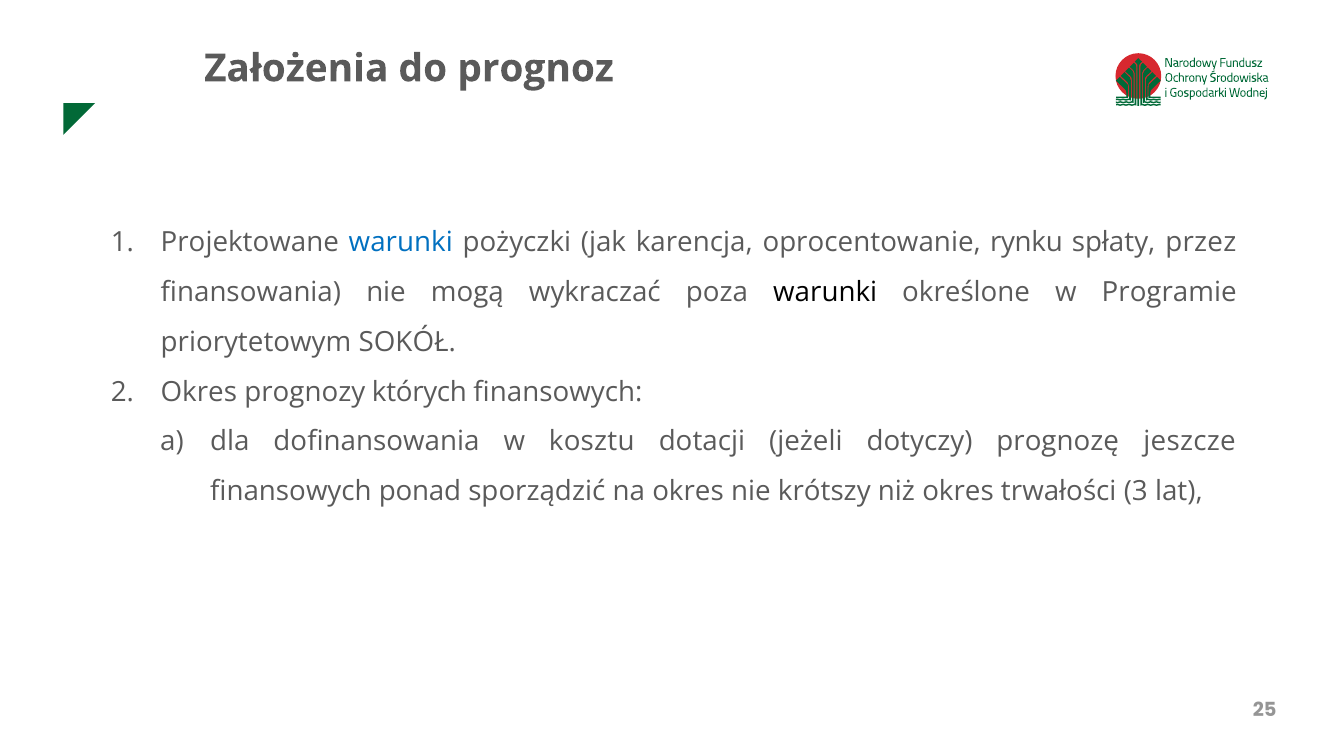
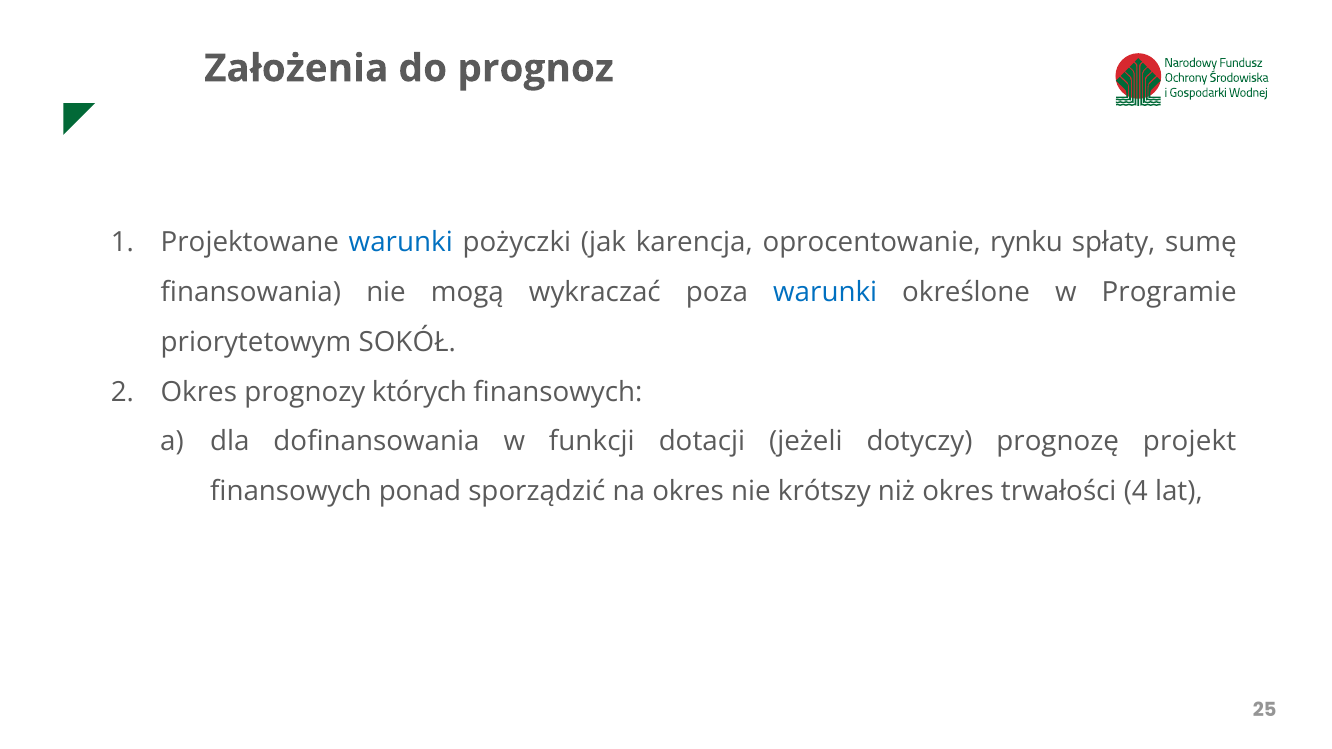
przez: przez -> sumę (1201, 242)
warunki colour: black -> blue (825, 292)
kosztu: kosztu -> funkcji (592, 442)
jeszcze: jeszcze -> projekt (1190, 442)
3: 3 -> 4 (1136, 492)
